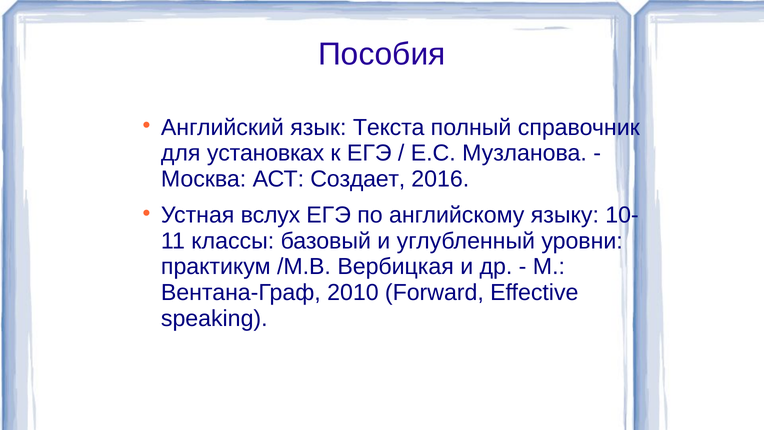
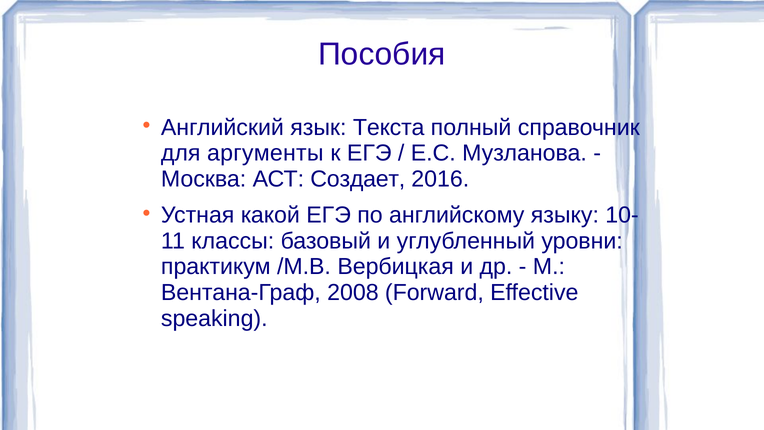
установках: установках -> аргументы (265, 153)
вслух: вслух -> какой (270, 215)
2010: 2010 -> 2008 (353, 292)
